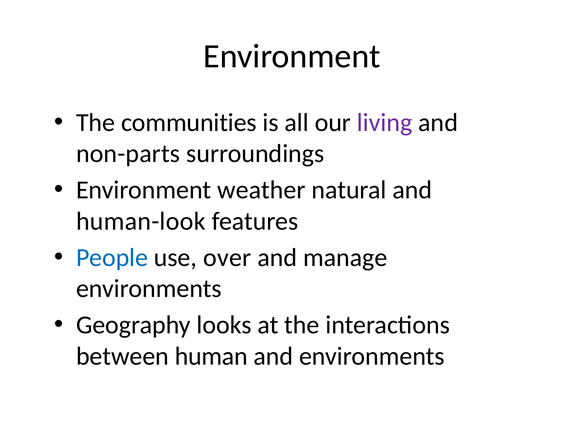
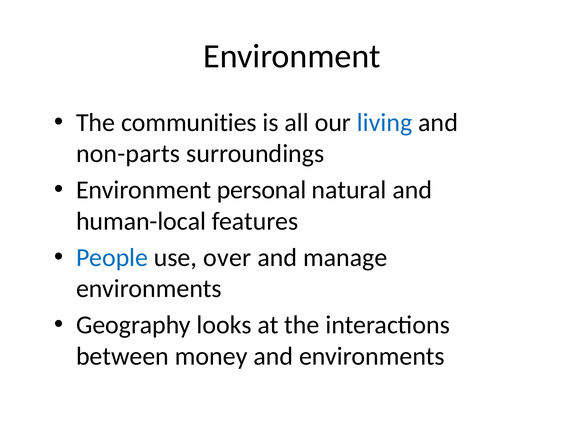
living colour: purple -> blue (385, 123)
weather: weather -> personal (262, 190)
human-look: human-look -> human-local (141, 221)
human: human -> money (211, 356)
